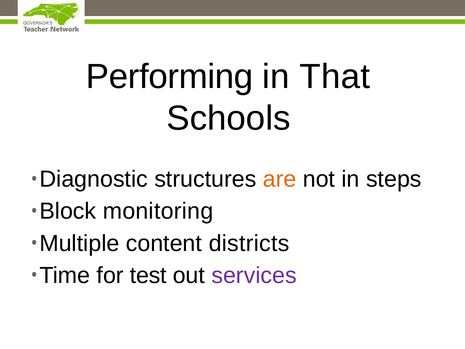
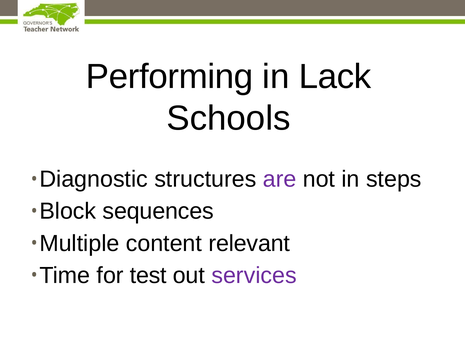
That: That -> Lack (335, 76)
are colour: orange -> purple (280, 179)
monitoring: monitoring -> sequences (158, 211)
districts: districts -> relevant (249, 243)
